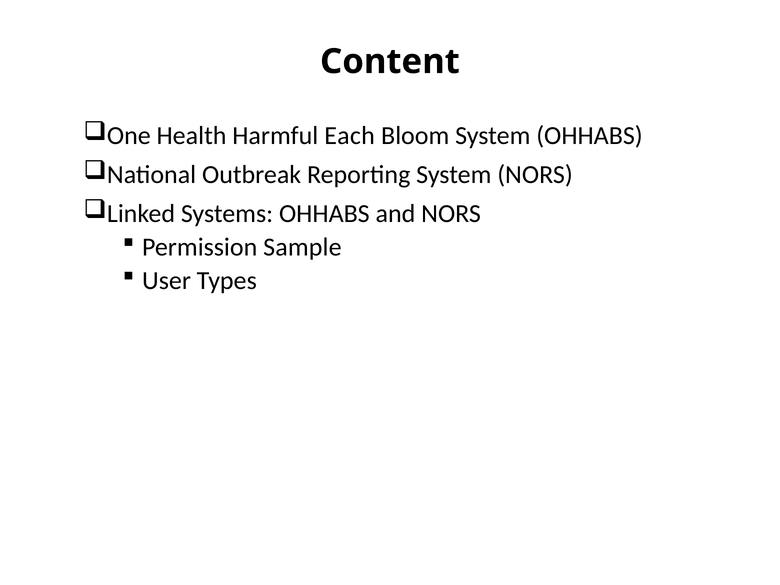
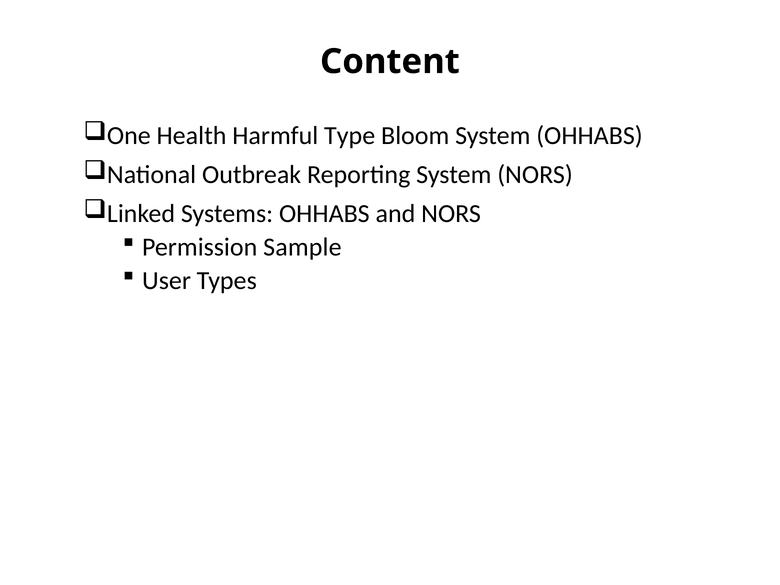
Each: Each -> Type (350, 136)
